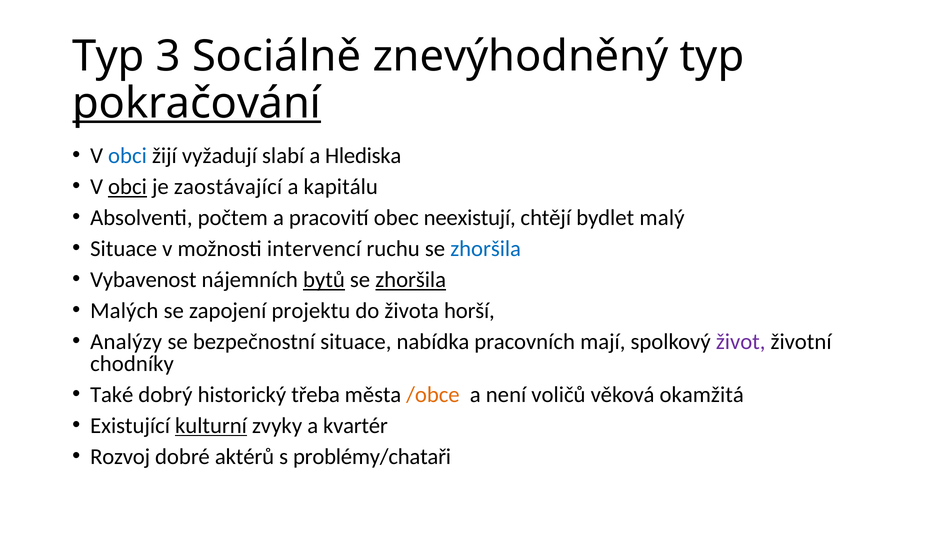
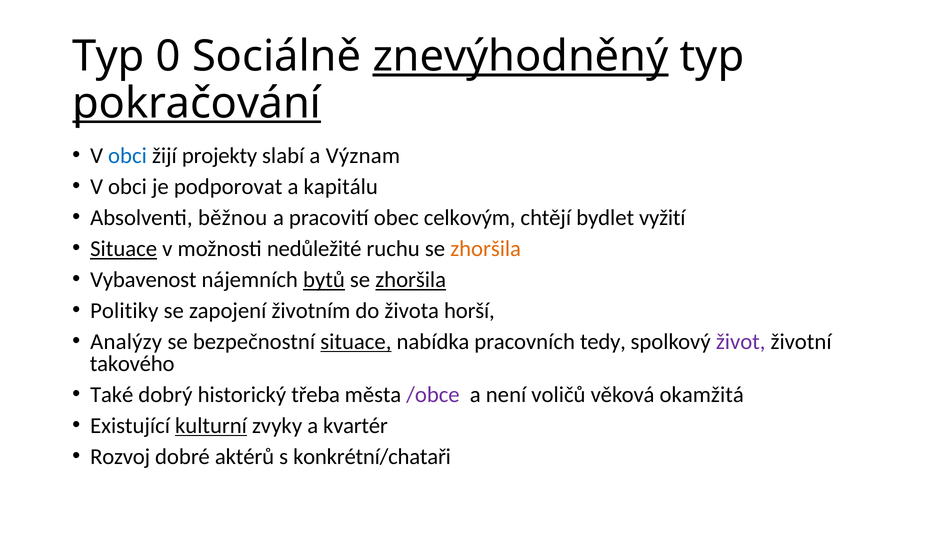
3: 3 -> 0 (168, 56)
znevýhodněný underline: none -> present (520, 56)
vyžadují: vyžadují -> projekty (220, 156)
Hlediska: Hlediska -> Význam (363, 156)
obci underline: present -> none (127, 187)
zaostávající: zaostávající -> podporovat (228, 187)
počtem: počtem -> běžnou (233, 218)
neexistují: neexistují -> celkovým (470, 218)
malý: malý -> vyžití (662, 218)
Situace underline: none -> present (124, 249)
intervencí: intervencí -> nedůležité (314, 249)
zhoršila colour: blue -> orange (486, 249)
Malých: Malých -> Politiky (124, 311)
projektu: projektu -> životním (311, 311)
situace underline: none -> present (356, 342)
mají: mají -> tedy (603, 342)
chodníky: chodníky -> takového (132, 364)
/obce colour: orange -> purple (433, 395)
problémy/chataři: problémy/chataři -> konkrétní/chataři (372, 457)
